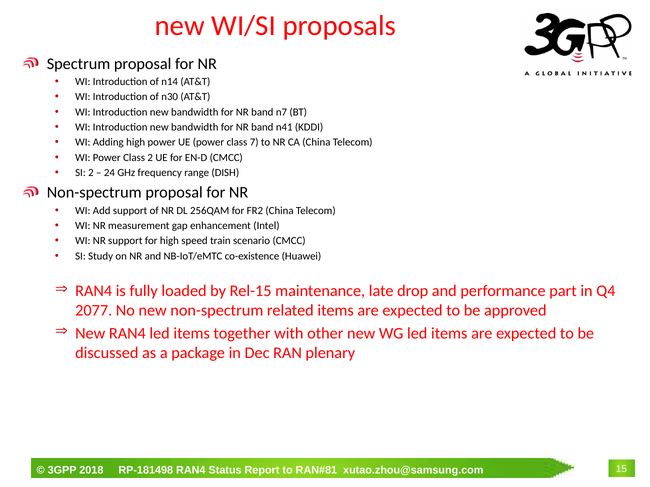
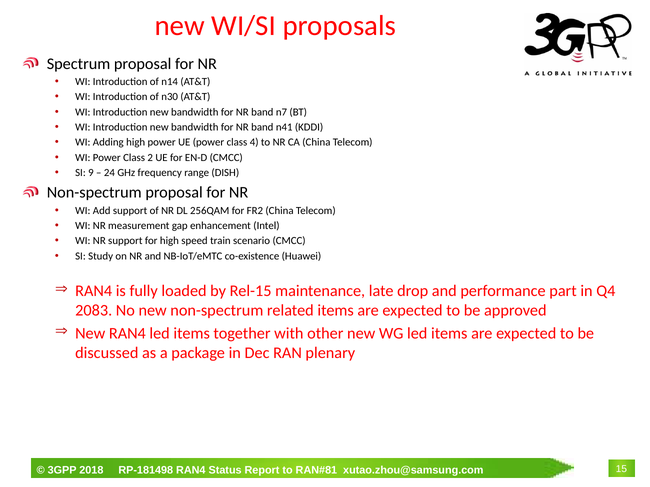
7: 7 -> 4 (254, 143)
SI 2: 2 -> 9 (91, 173)
2077: 2077 -> 2083 (94, 311)
